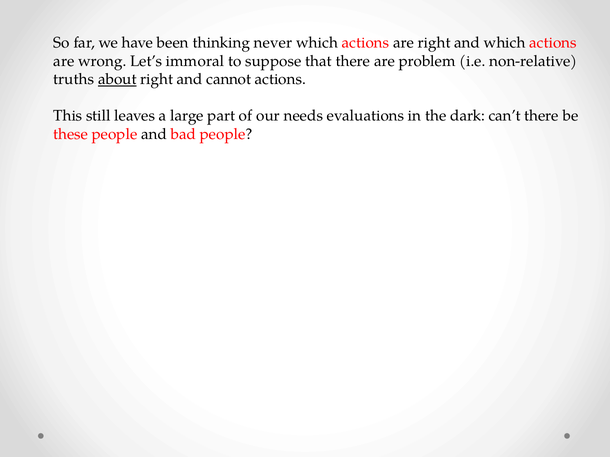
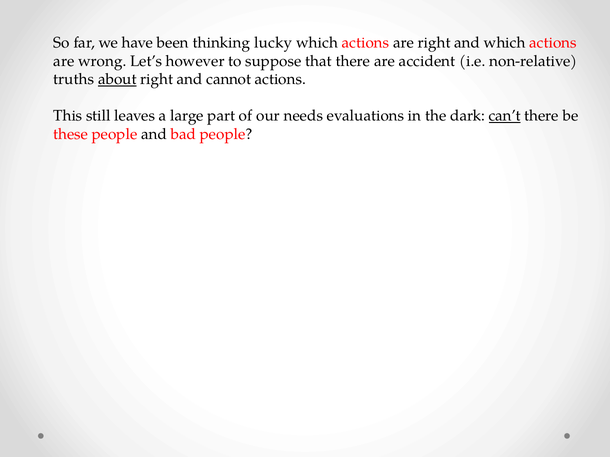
never: never -> lucky (273, 43)
immoral: immoral -> however (195, 61)
problem: problem -> accident (427, 61)
can’t underline: none -> present (505, 116)
